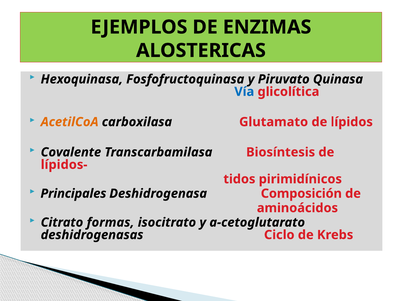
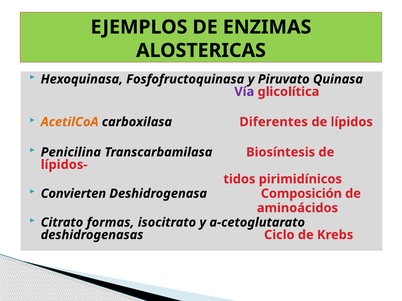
Vía colour: blue -> purple (244, 92)
Glutamato: Glutamato -> Diferentes (274, 122)
Covalente: Covalente -> Penicilina (71, 152)
Principales: Principales -> Convierten (73, 194)
